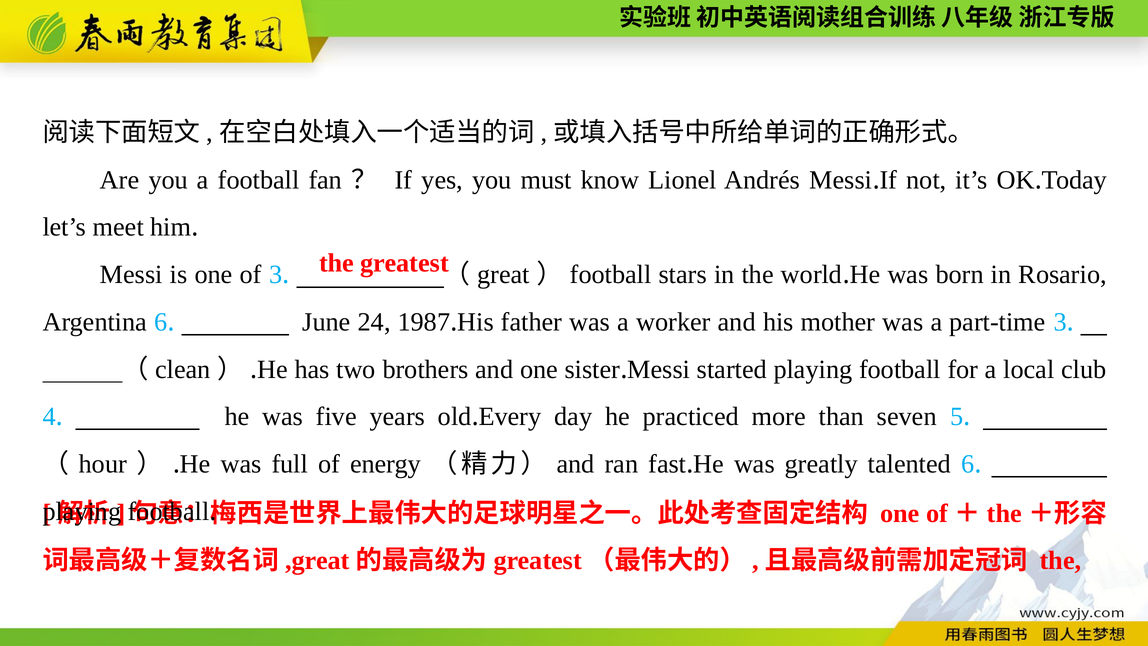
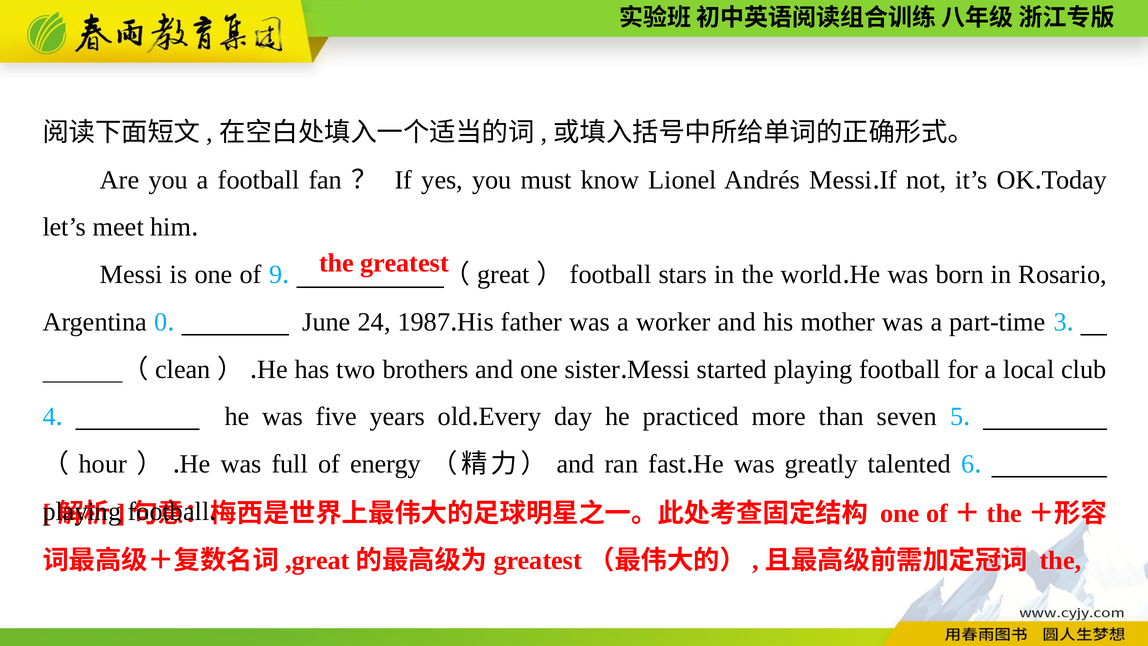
of 3: 3 -> 9 (276, 275)
Argentina 6: 6 -> 0 (161, 322)
